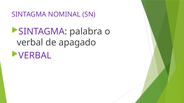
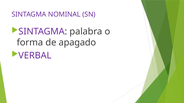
verbal: verbal -> forma (30, 43)
